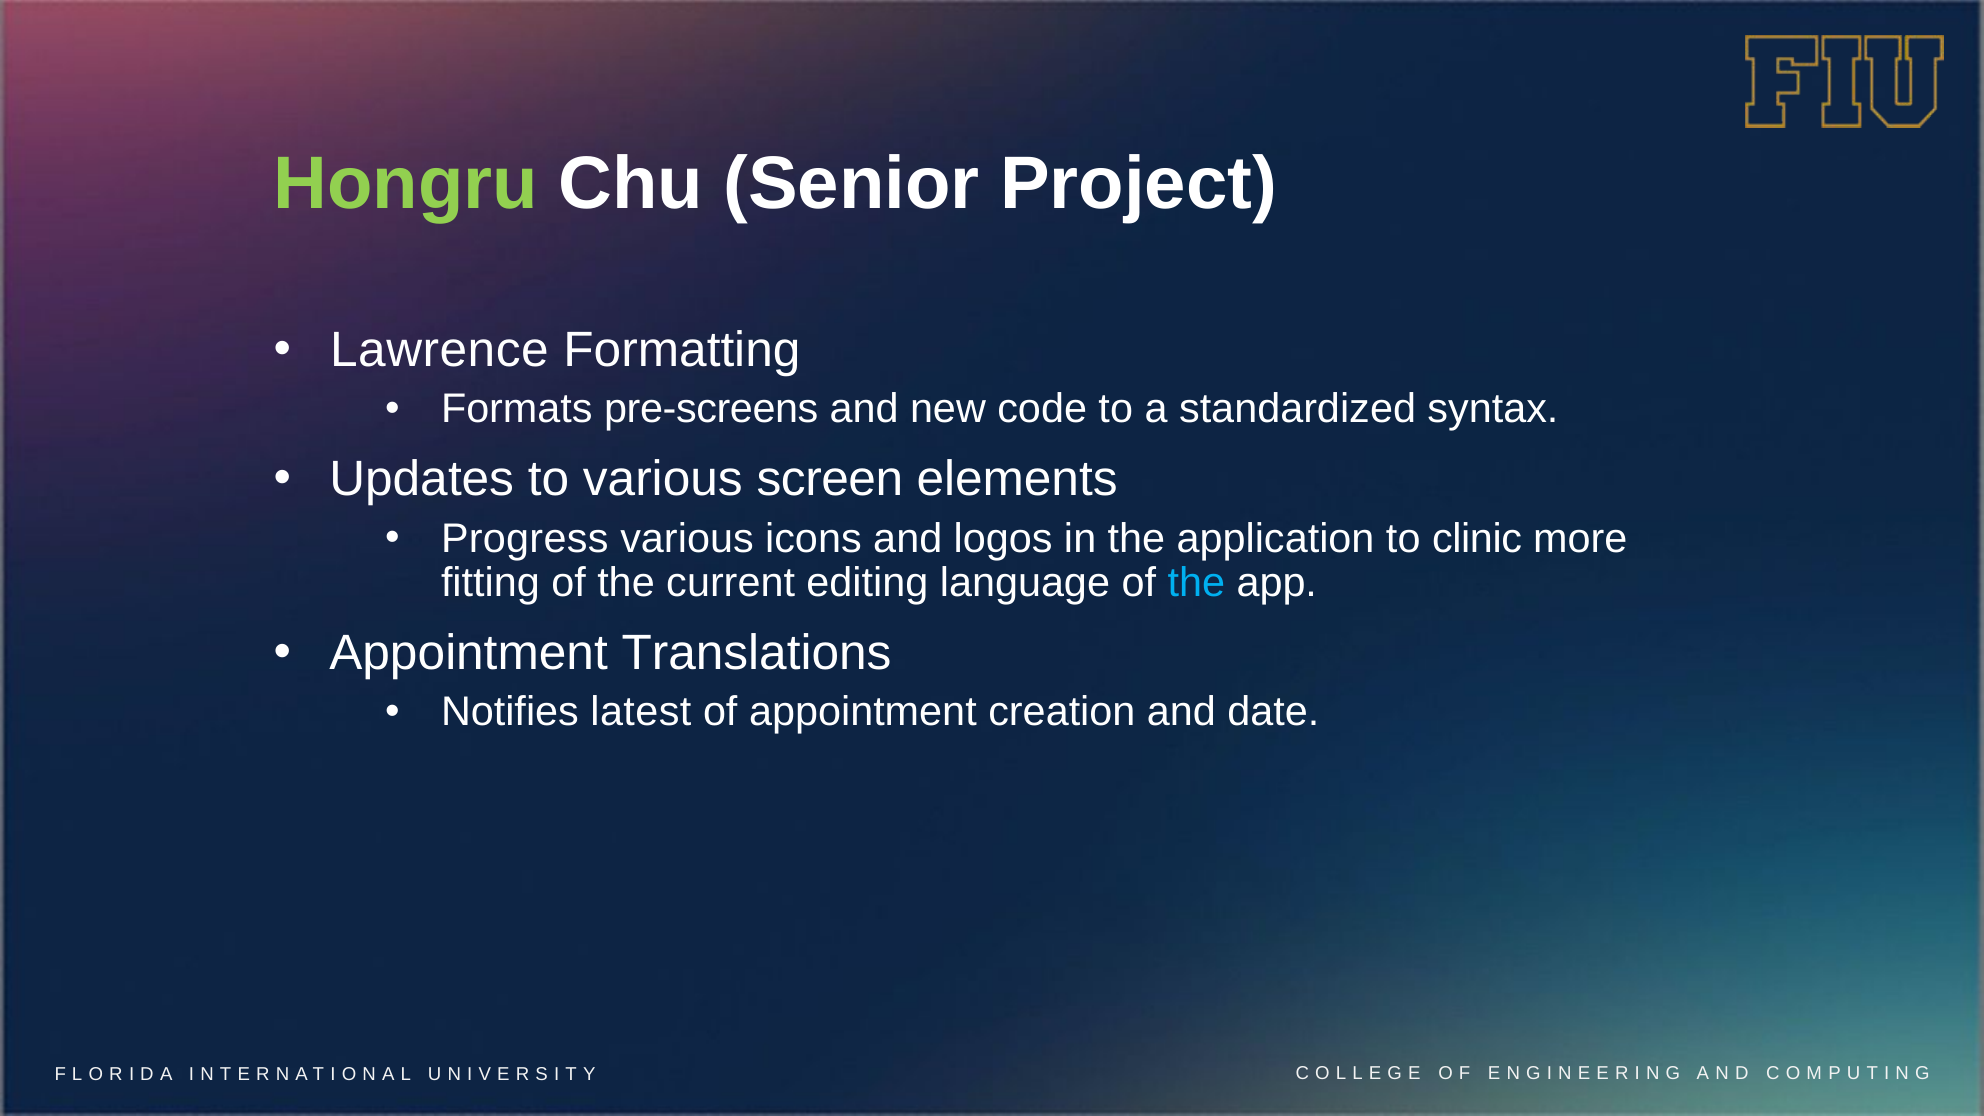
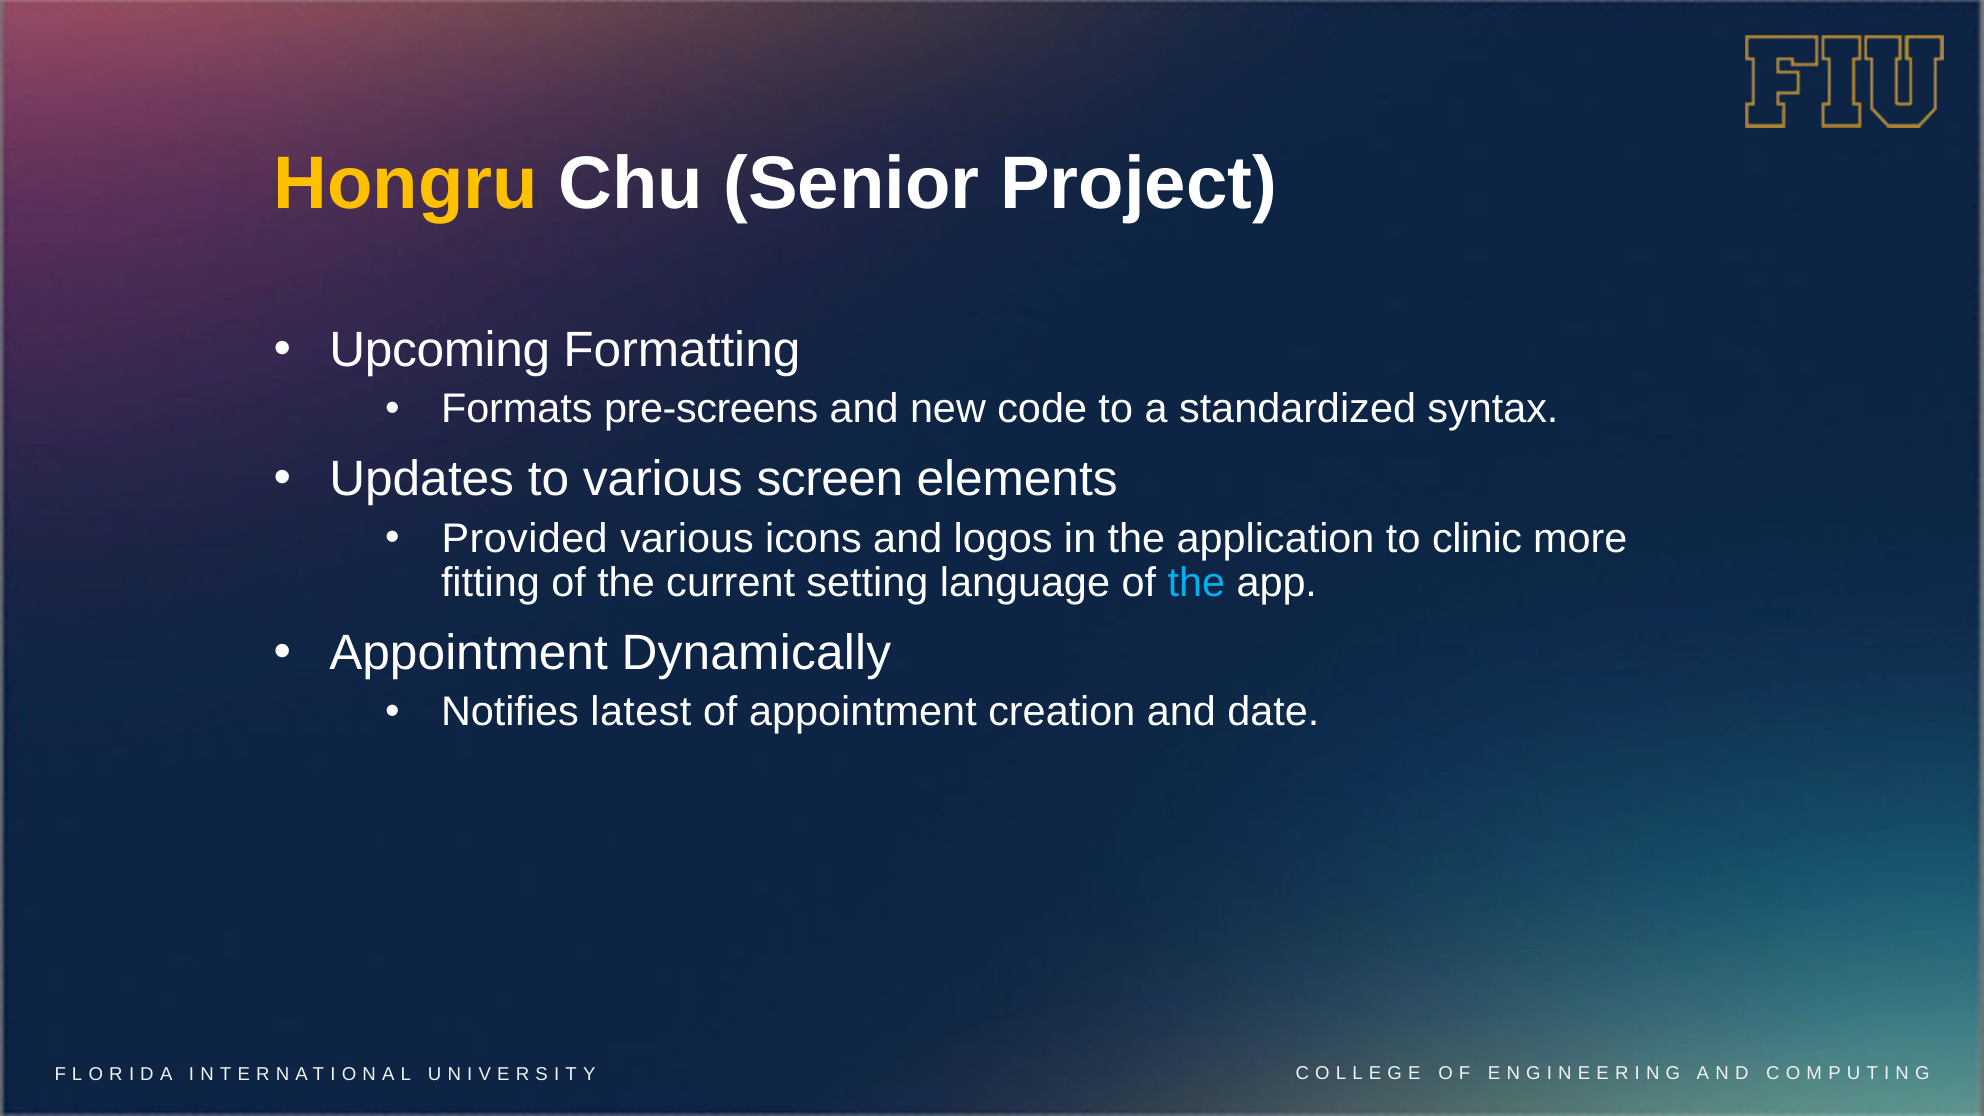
Hongru colour: light green -> yellow (406, 184)
Lawrence: Lawrence -> Upcoming (440, 350)
Progress: Progress -> Provided (525, 538)
editing: editing -> setting (867, 583)
Translations: Translations -> Dynamically (756, 653)
